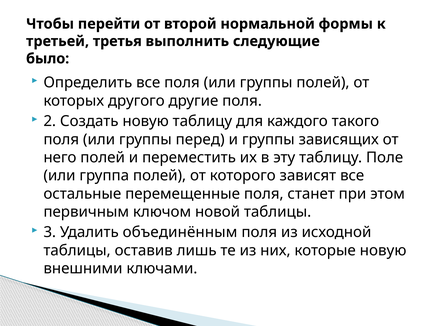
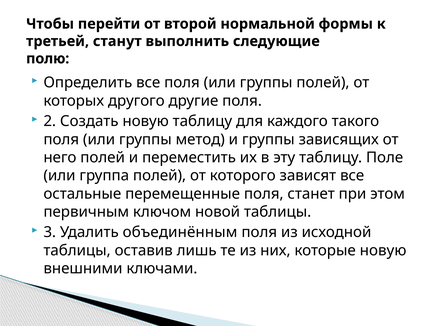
третья: третья -> станут (117, 41)
было: было -> полю (48, 59)
перед: перед -> метод (200, 140)
